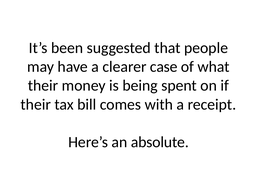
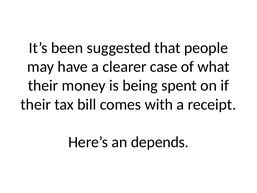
absolute: absolute -> depends (160, 142)
